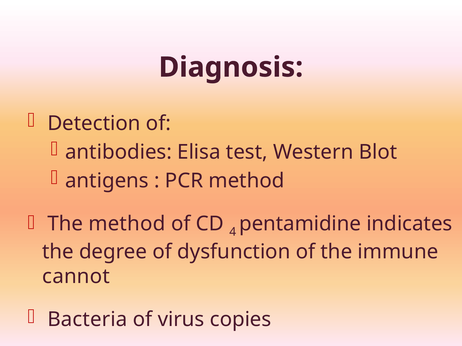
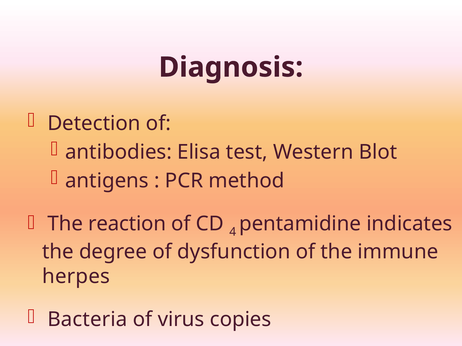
The method: method -> reaction (127, 224)
cannot: cannot -> herpes (76, 277)
